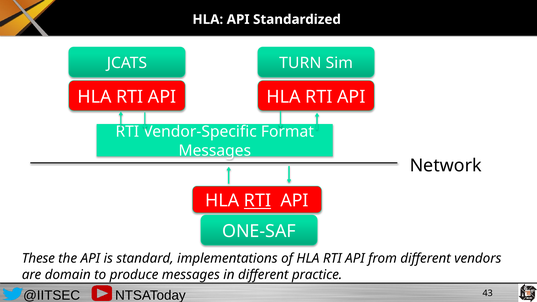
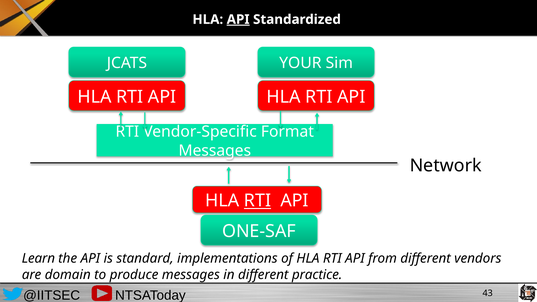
API underline: none -> present (238, 19)
TURN: TURN -> YOUR (300, 63)
These: These -> Learn (38, 259)
